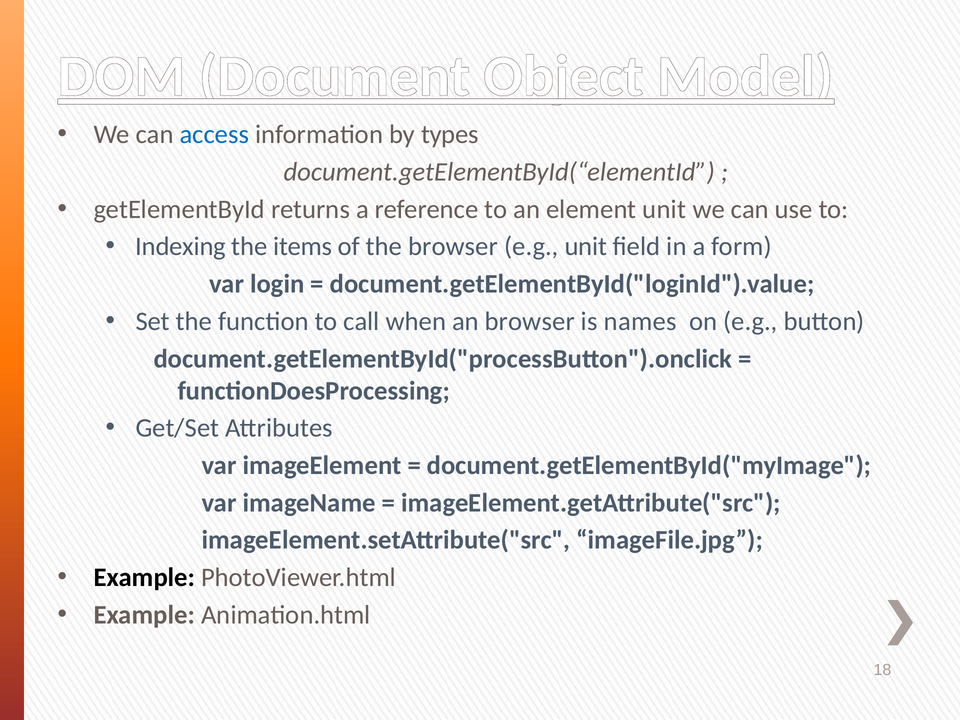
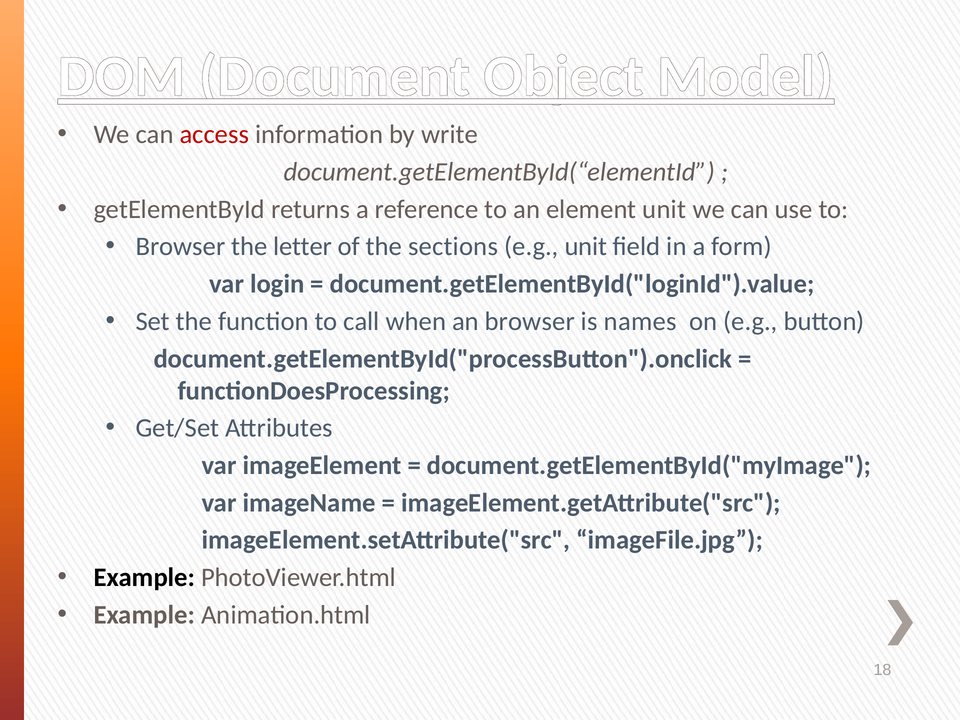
access colour: blue -> red (214, 135)
types: types -> write (450, 135)
Indexing: Indexing -> Browser (180, 247)
items: items -> letter (303, 247)
the browser: browser -> sections (453, 247)
